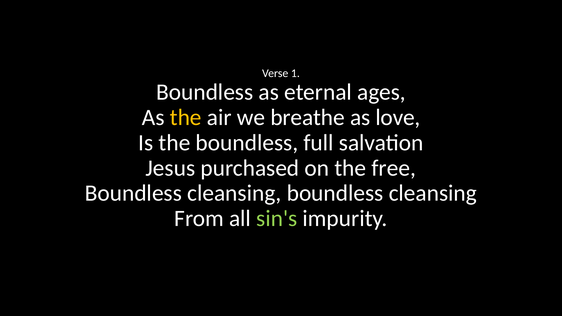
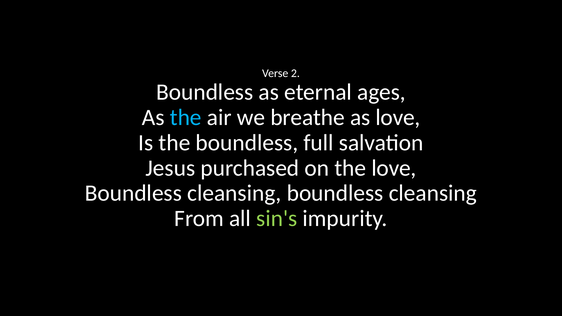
1: 1 -> 2 (295, 73)
the colour: yellow -> light blue (186, 118)
the free: free -> love (394, 168)
